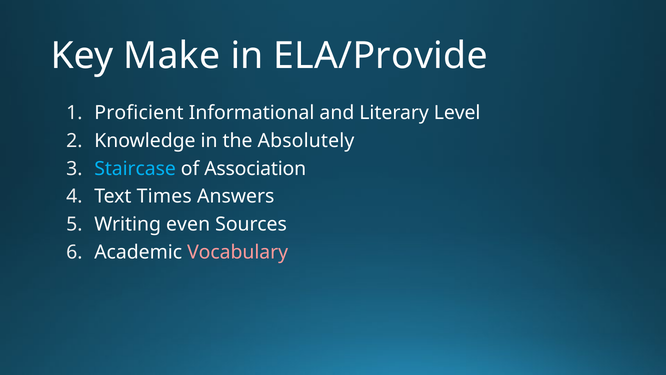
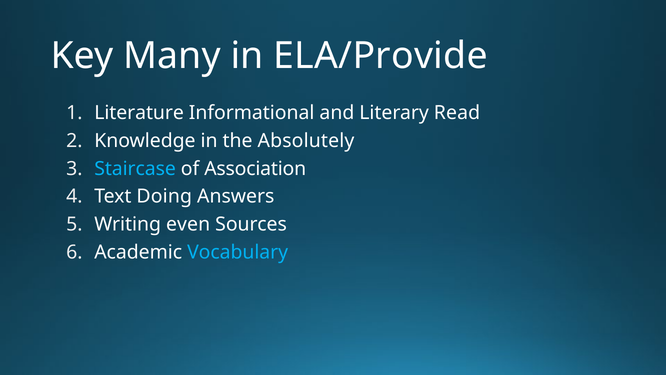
Make: Make -> Many (172, 56)
Proficient: Proficient -> Literature (139, 113)
Level: Level -> Read (457, 113)
Times: Times -> Doing (164, 196)
Vocabulary colour: pink -> light blue (238, 252)
